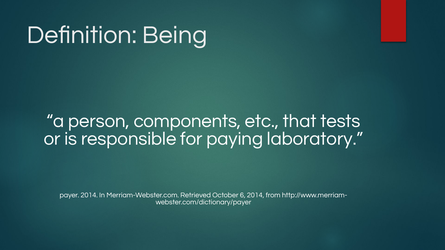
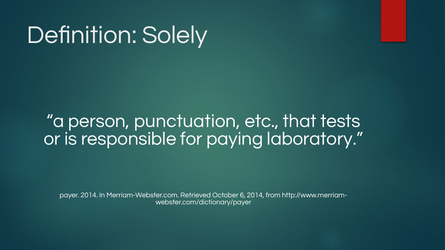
Being: Being -> Solely (175, 35)
components: components -> punctuation (187, 121)
